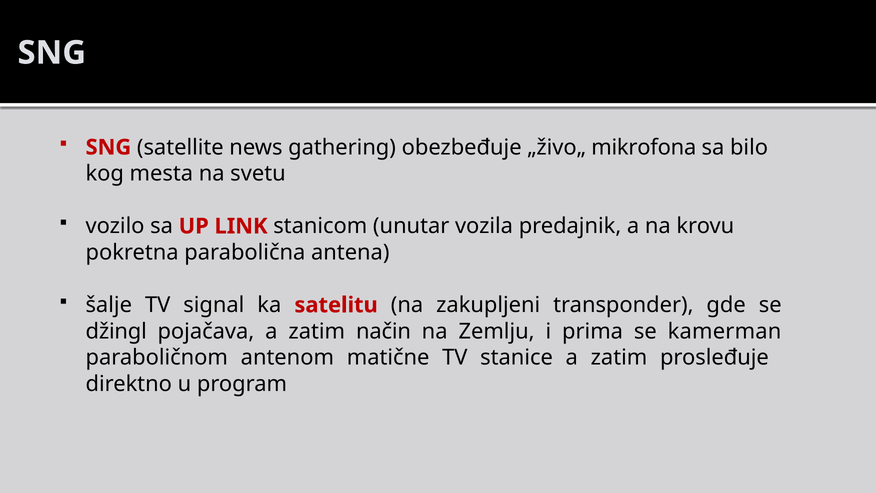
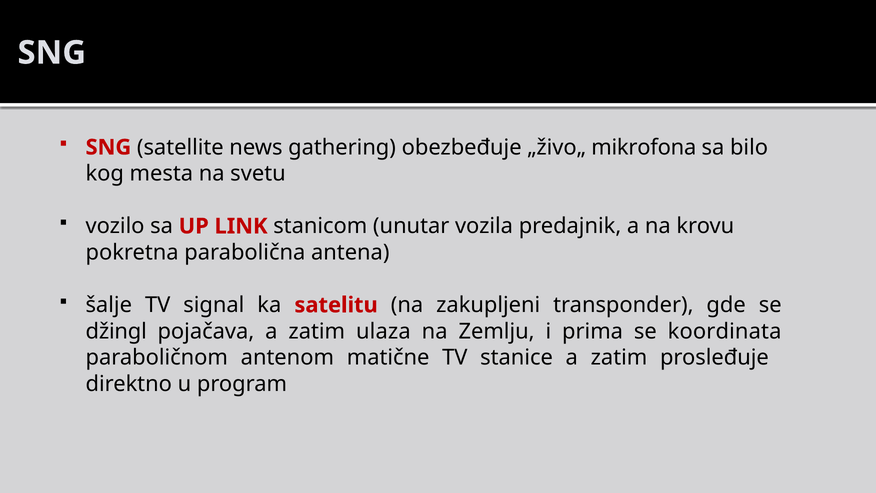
način: način -> ulaza (383, 331)
kamerman: kamerman -> koordinata (725, 331)
